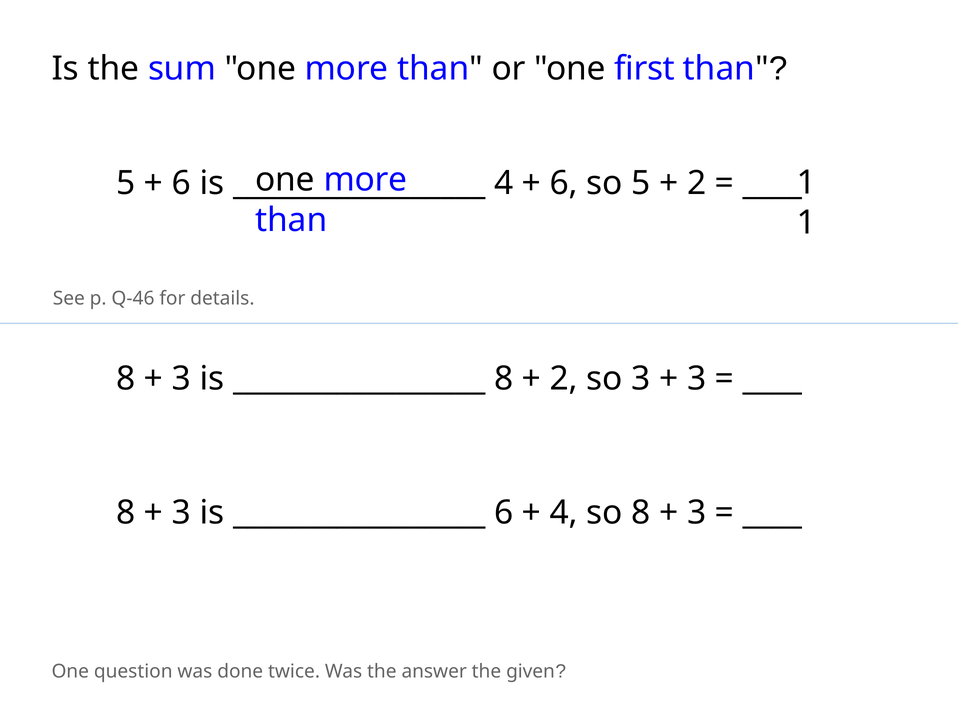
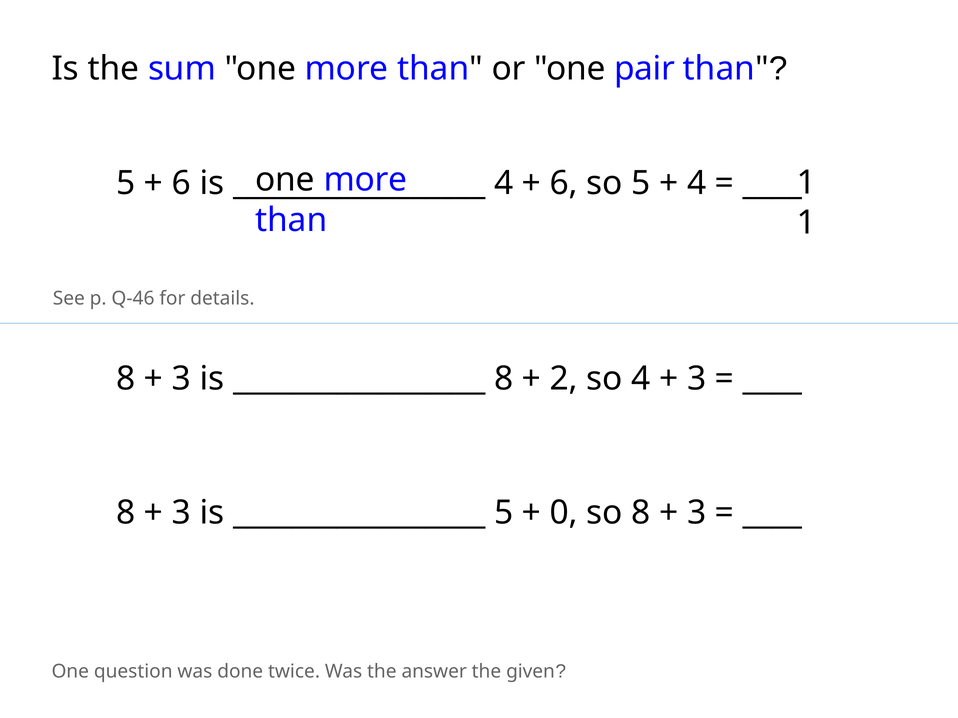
first: first -> pair (645, 69)
2: 2 -> 4 (697, 184)
so 3: 3 -> 4 (641, 379)
6: 6 -> 5 (504, 513)
4: 4 -> 0 (564, 513)
